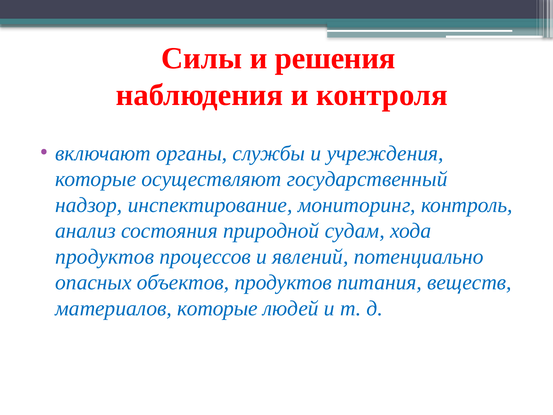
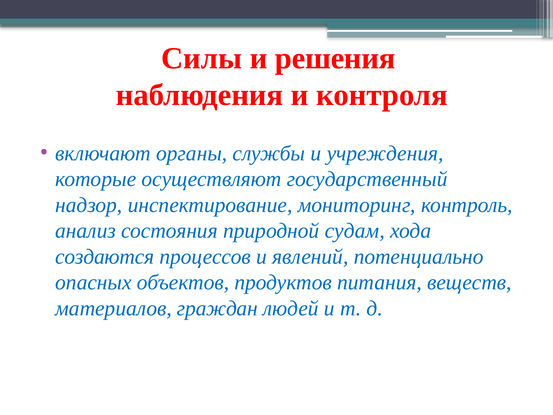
продуктов: продуктов -> создаются (105, 257)
материалов которые: которые -> граждан (217, 308)
